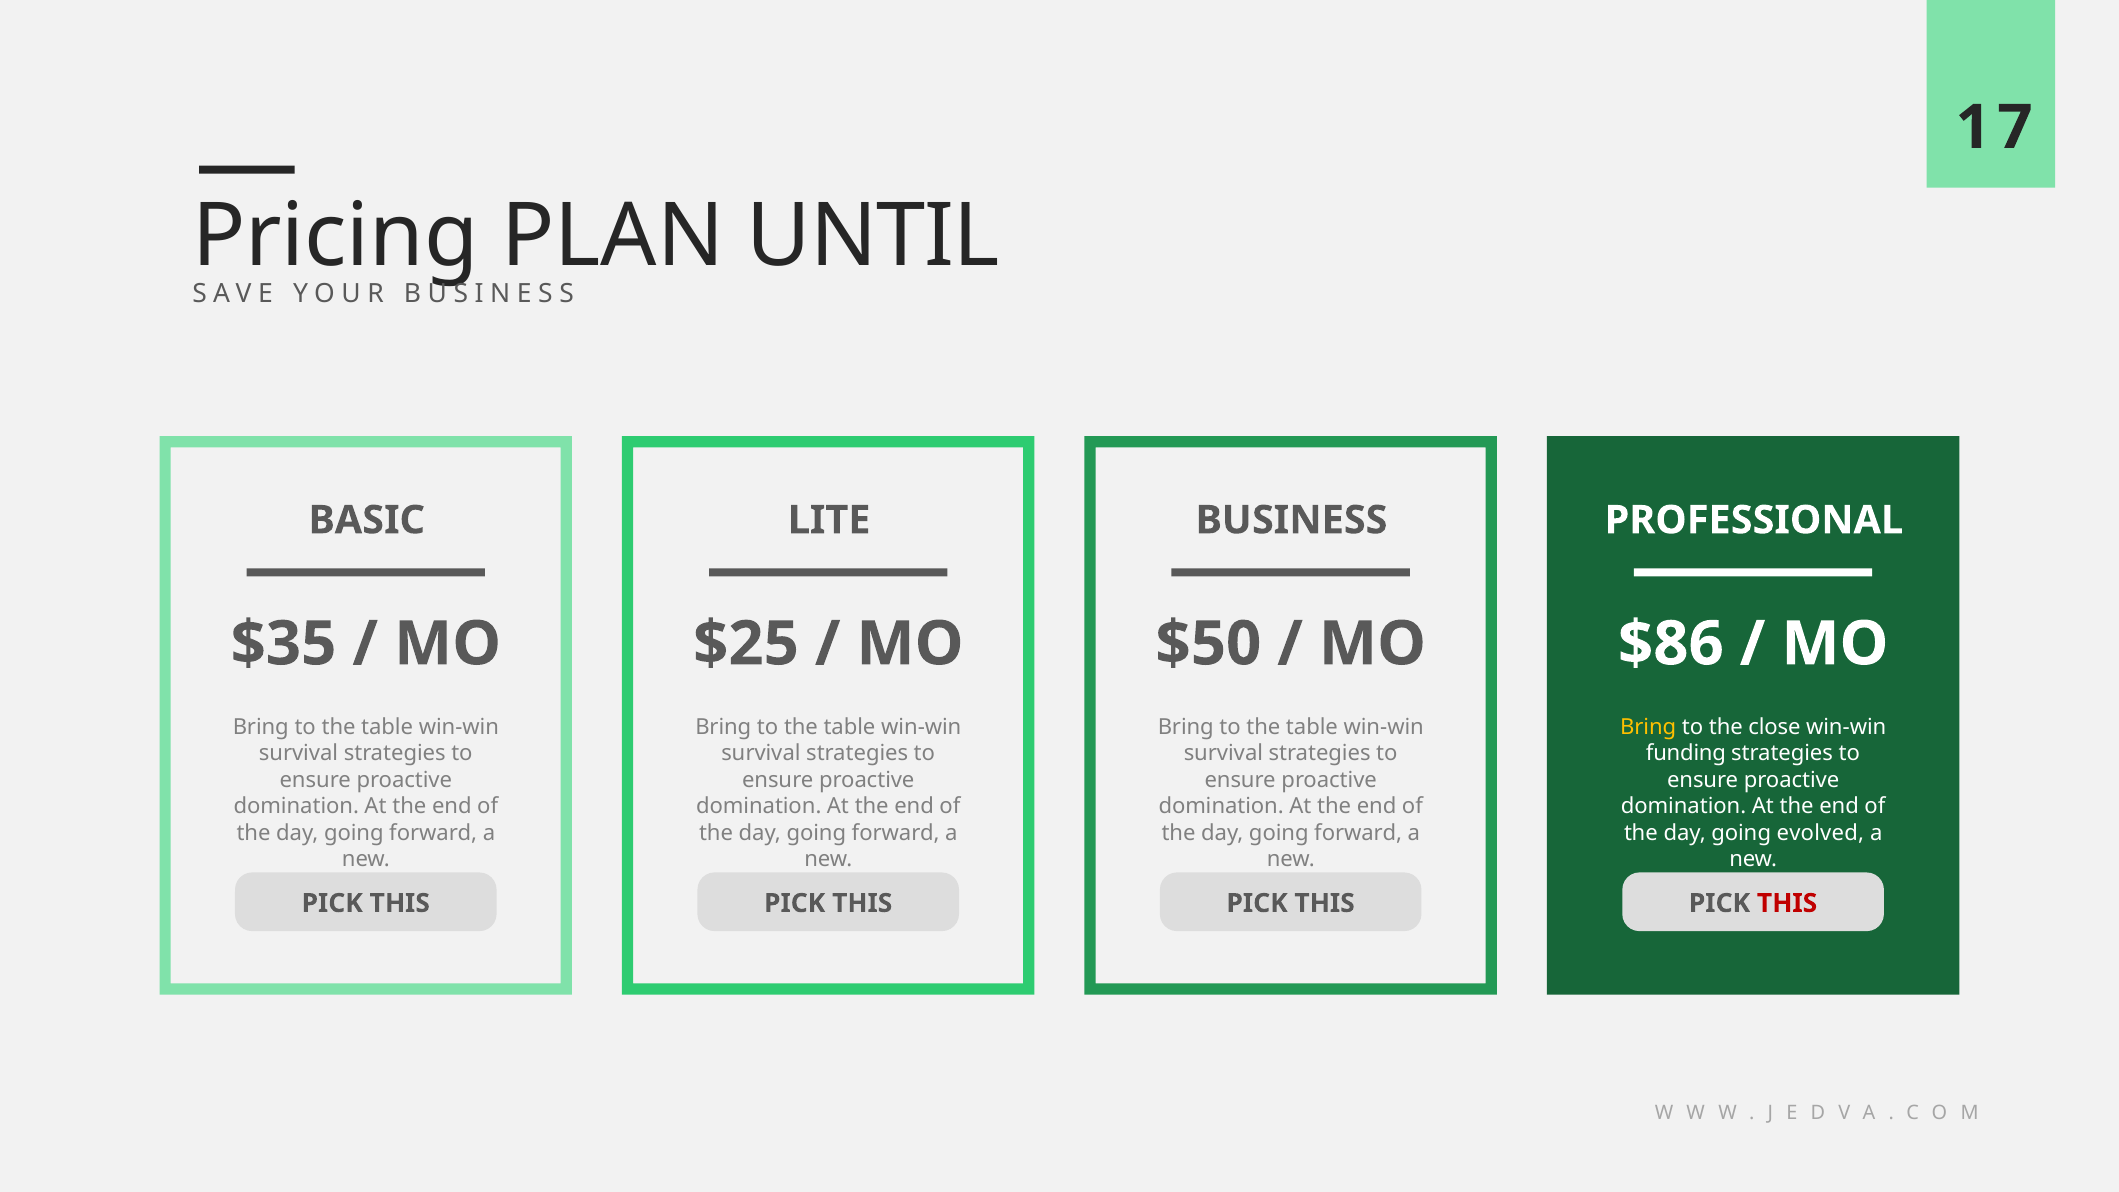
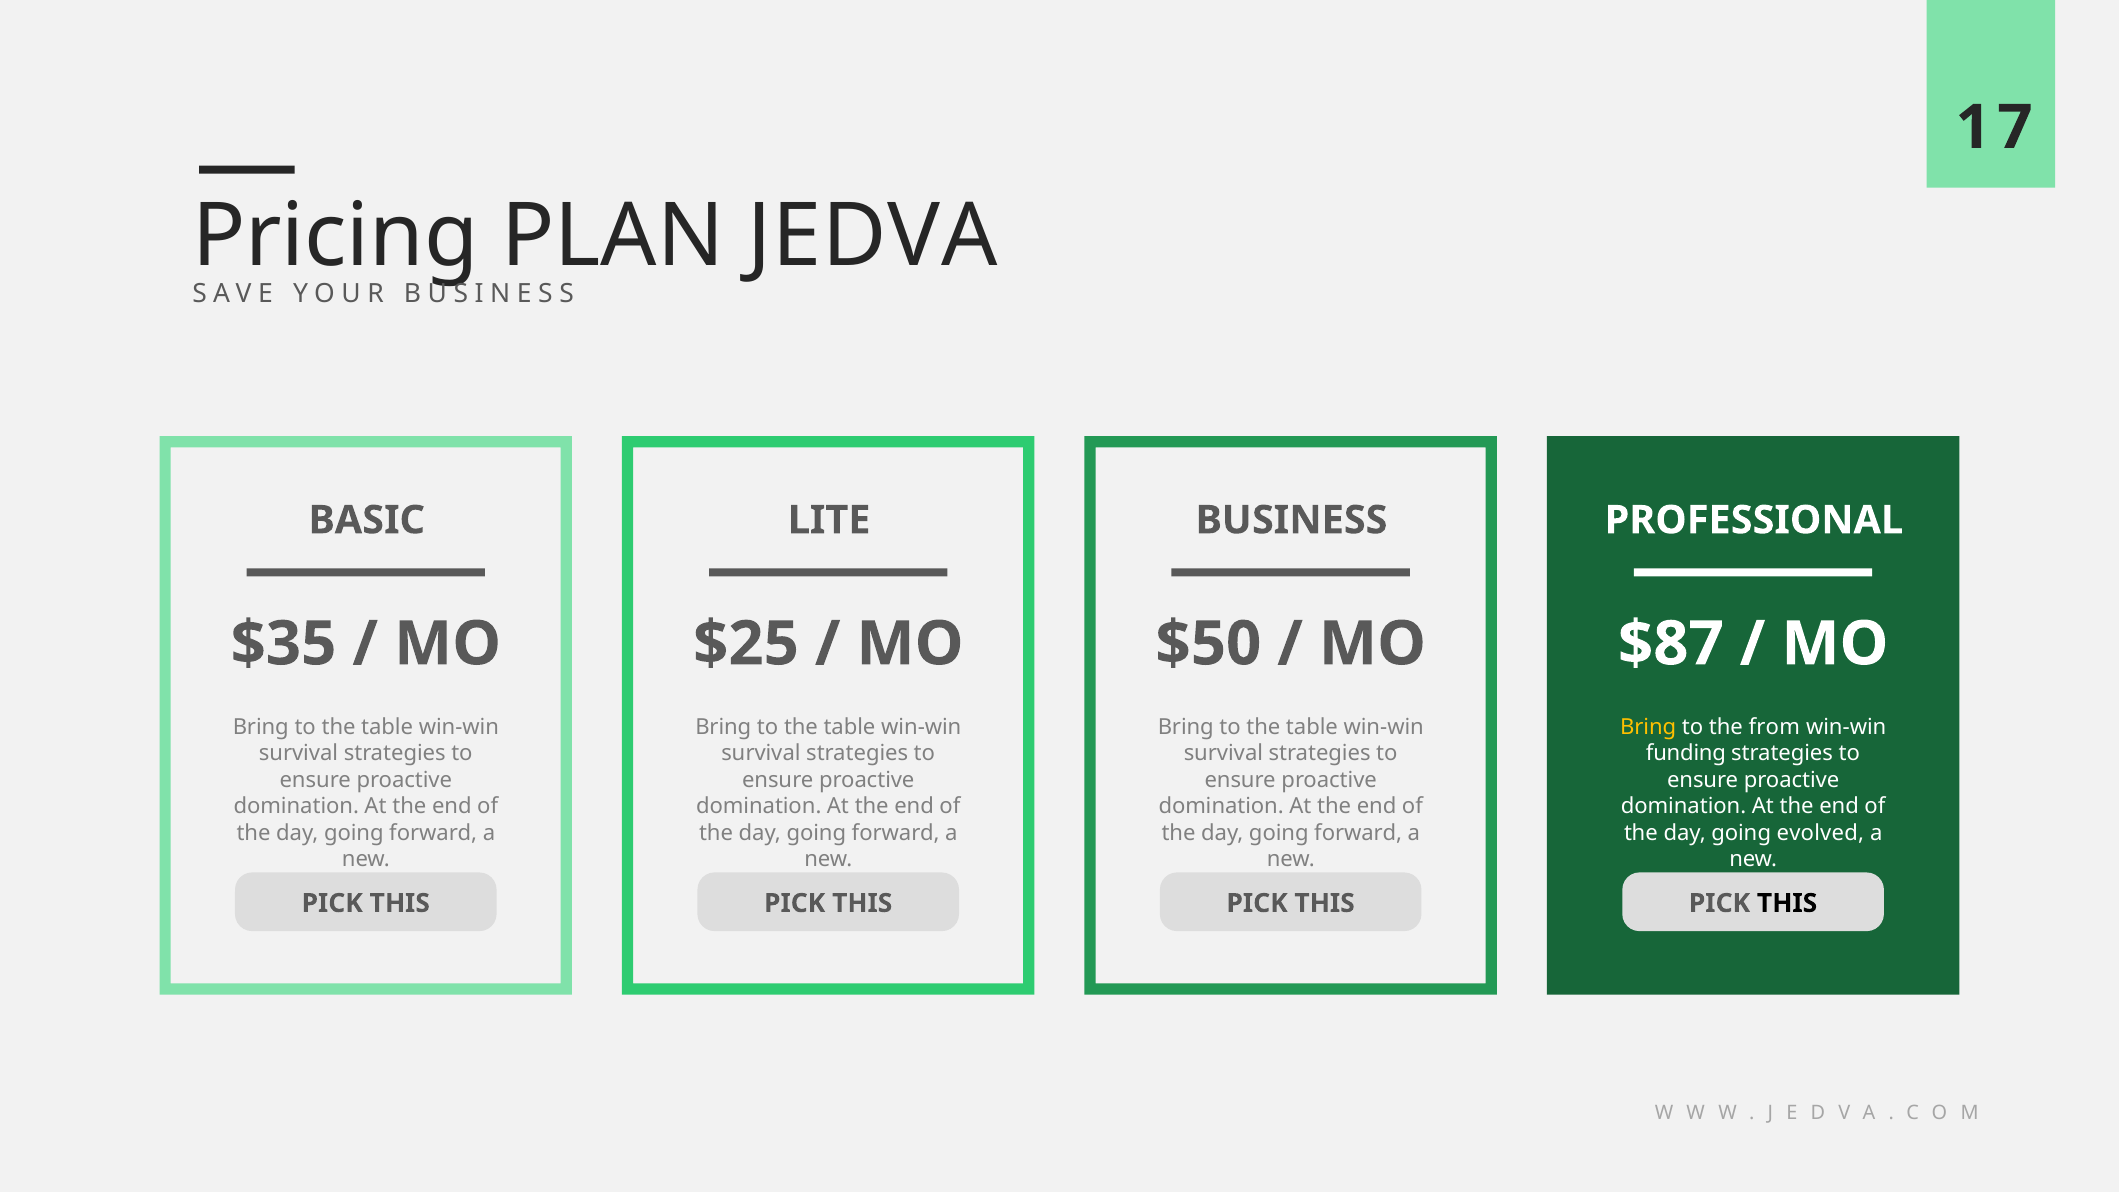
UNTIL: UNTIL -> JEDVA (873, 237)
$86: $86 -> $87 (1671, 644)
close: close -> from (1774, 727)
THIS colour: red -> black (1787, 903)
